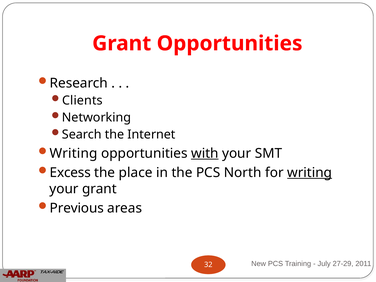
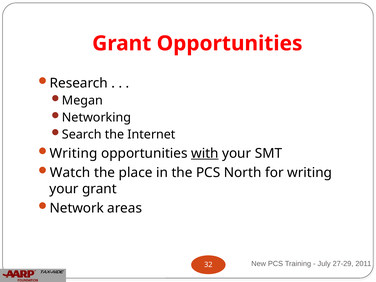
Clients: Clients -> Megan (82, 101)
Excess: Excess -> Watch (70, 173)
writing underline: present -> none (310, 173)
Previous: Previous -> Network (77, 208)
